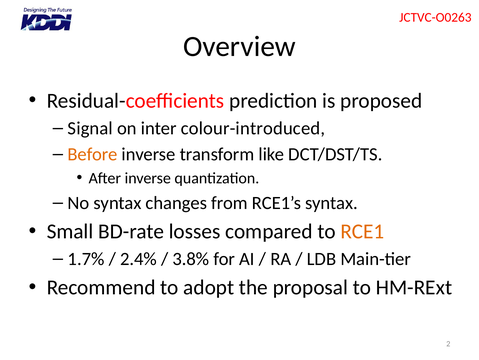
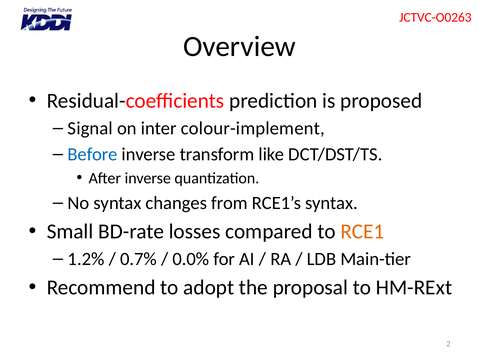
colour-introduced: colour-introduced -> colour-implement (253, 128)
Before colour: orange -> blue (93, 154)
1.7%: 1.7% -> 1.2% (86, 258)
2.4%: 2.4% -> 0.7% (138, 258)
3.8%: 3.8% -> 0.0% (191, 258)
